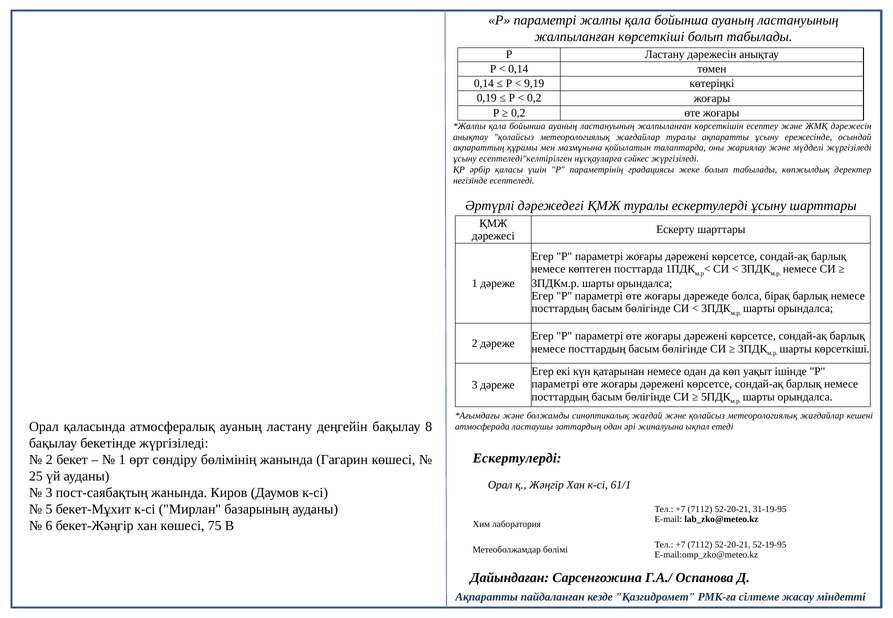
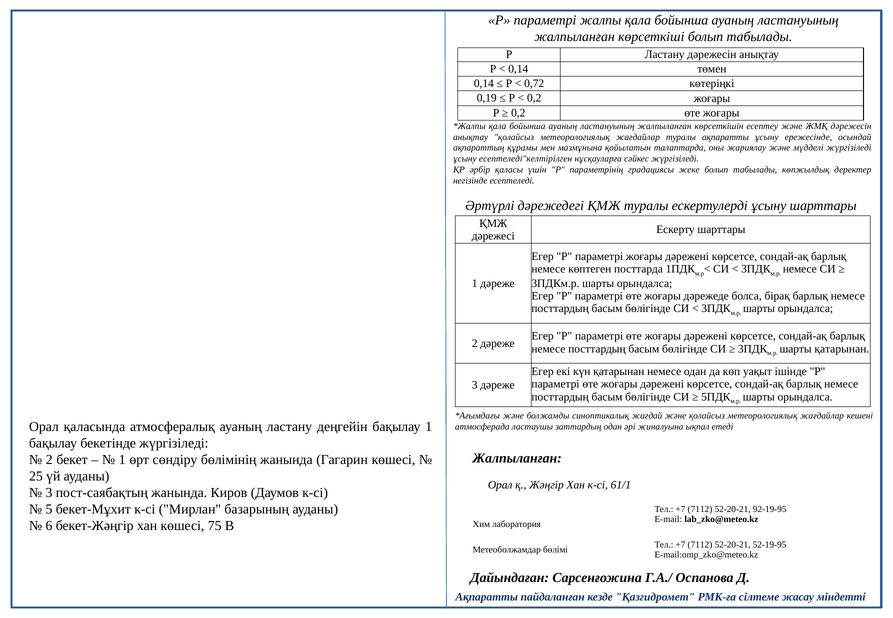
9,19: 9,19 -> 0,72 (534, 84)
шарты көрсеткіші: көрсеткіші -> қатарынан (842, 349)
бақылау 8: 8 -> 1 (429, 427)
Ескертулерді: Ескертулерді -> Жалпыланған (517, 458)
31-19-95: 31-19-95 -> 92-19-95 (770, 509)
